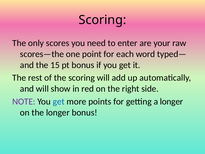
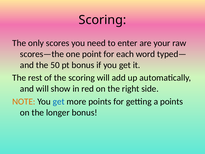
15: 15 -> 50 (55, 65)
NOTE colour: purple -> orange (24, 101)
a longer: longer -> points (172, 101)
